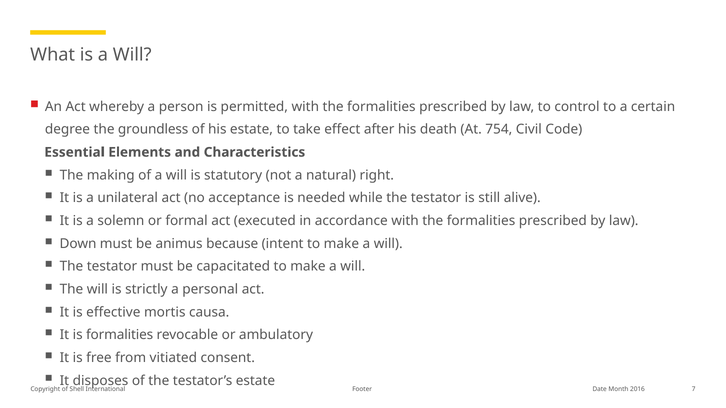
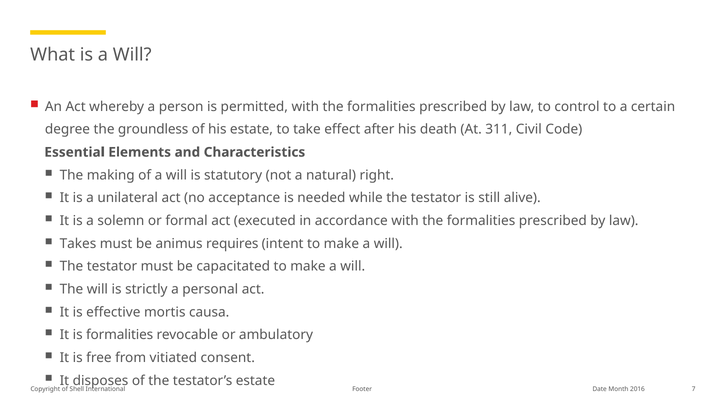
754: 754 -> 311 (499, 130)
Down: Down -> Takes (78, 244)
because: because -> requires (232, 244)
